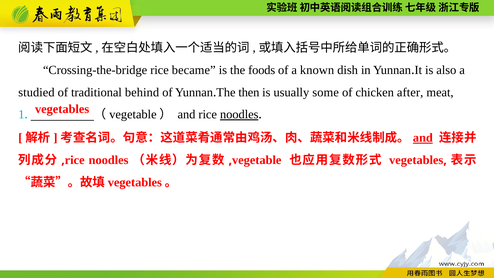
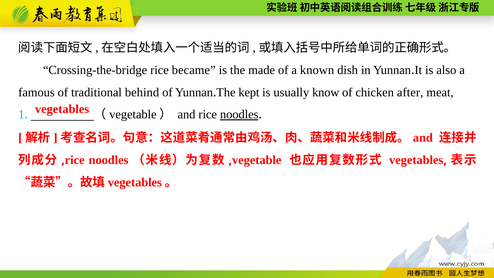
foods: foods -> made (262, 70)
studied: studied -> famous (36, 92)
then: then -> kept (249, 92)
some: some -> know (326, 92)
and underline: present -> none (423, 138)
